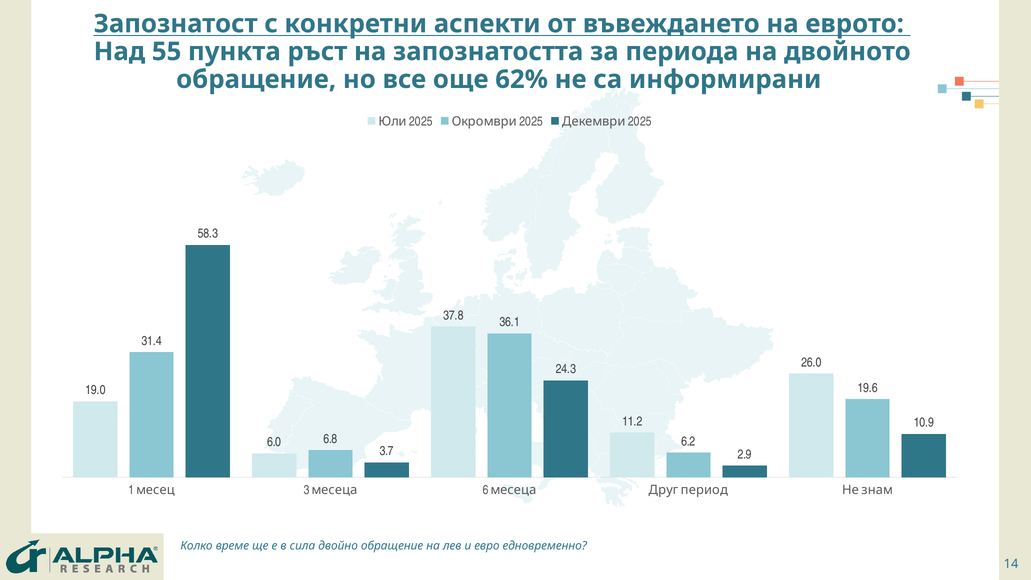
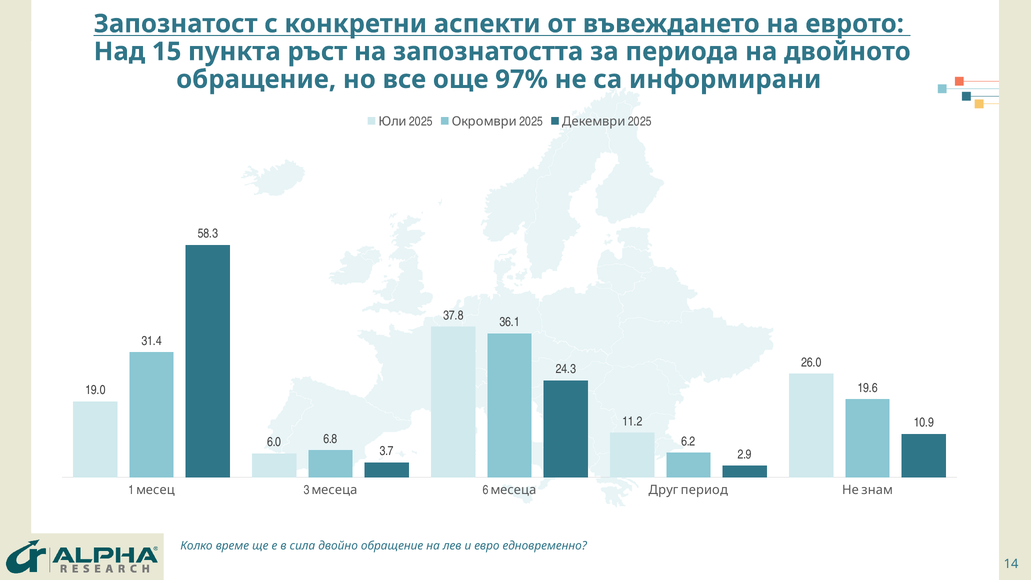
55: 55 -> 15 (167, 52)
62%: 62% -> 97% (522, 79)
